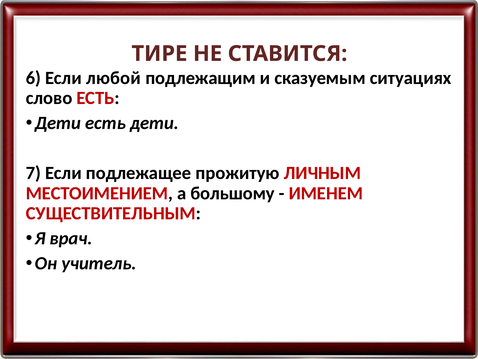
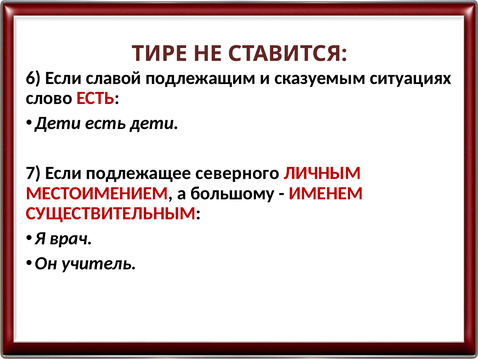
любой: любой -> славой (114, 78)
прожитую: прожитую -> северного (237, 173)
